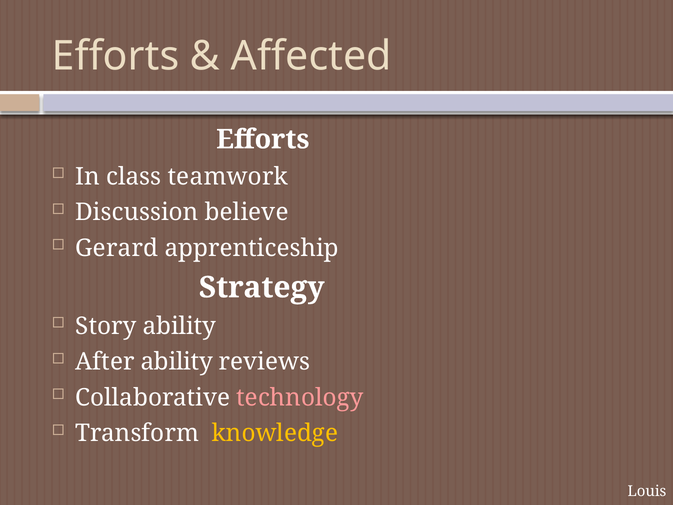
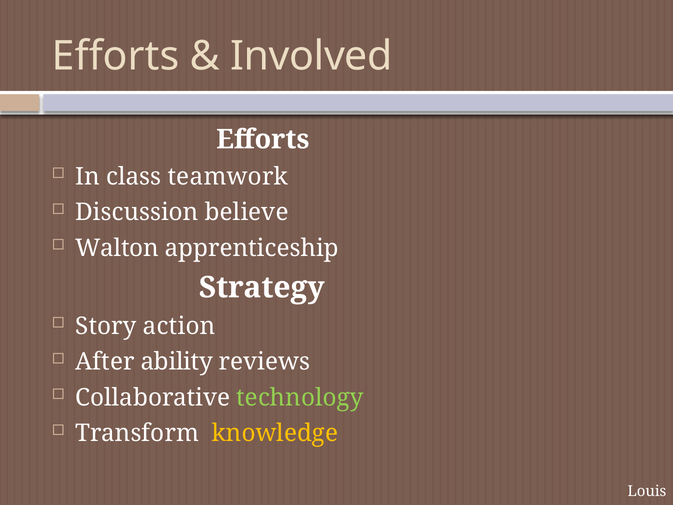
Affected: Affected -> Involved (311, 56)
Gerard: Gerard -> Walton (117, 248)
Story ability: ability -> action (179, 326)
technology colour: pink -> light green (300, 397)
